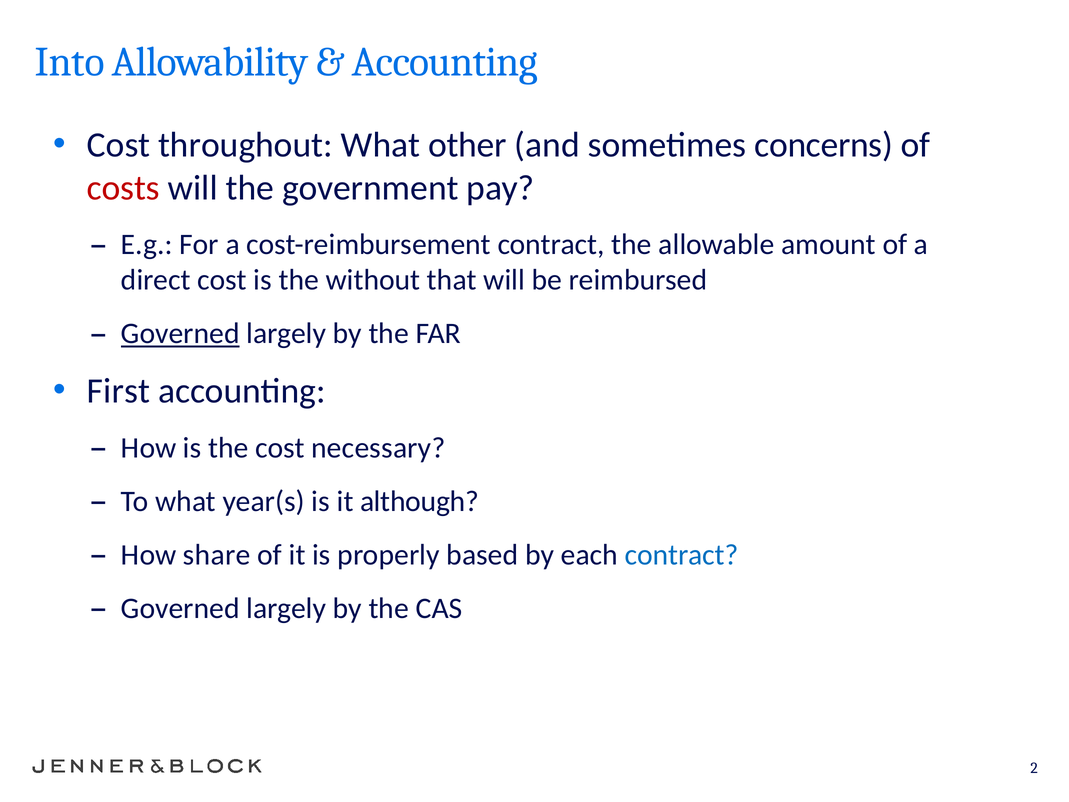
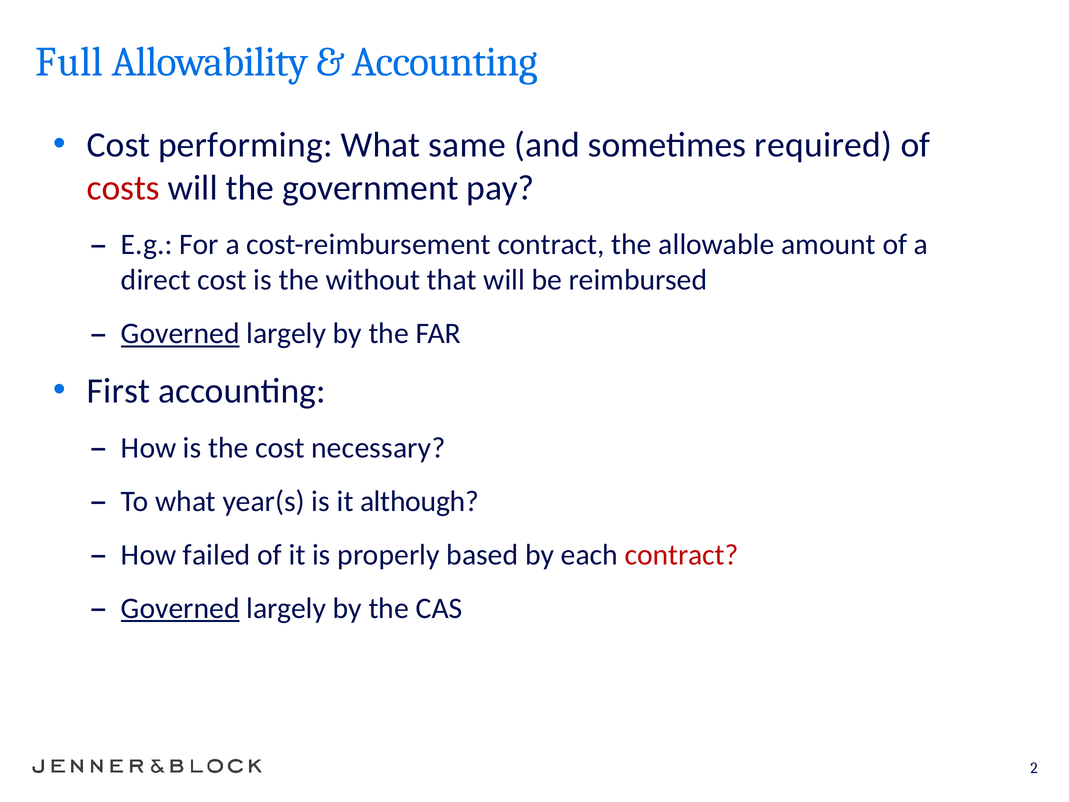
Into: Into -> Full (69, 62)
throughout: throughout -> performing (245, 145)
other: other -> same (467, 145)
concerns: concerns -> required (823, 145)
share: share -> failed (217, 555)
contract colour: blue -> red (682, 555)
Governed underline: none -> present (180, 608)
